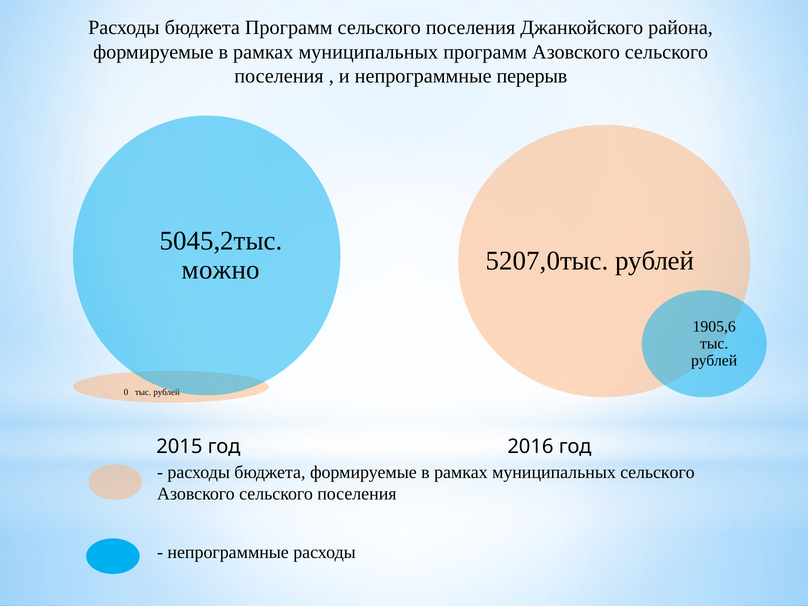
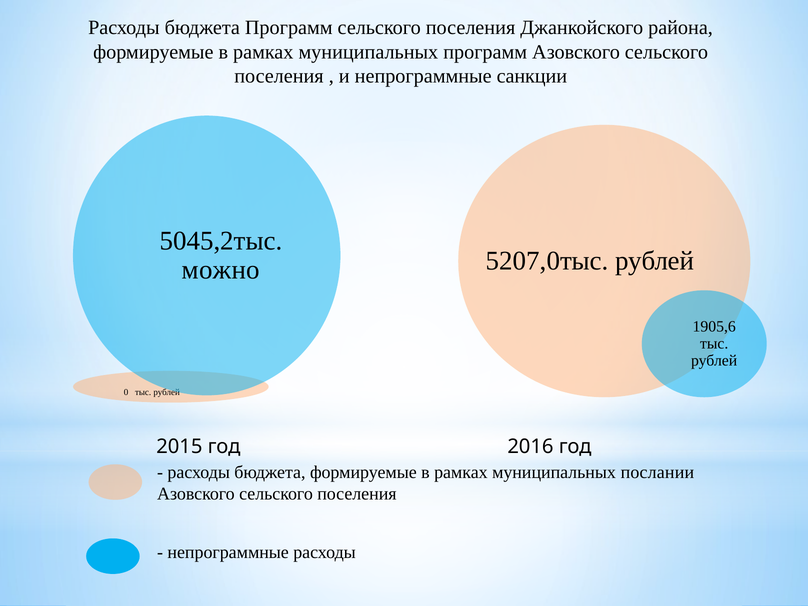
перерыв: перерыв -> санкции (532, 76)
муниципальных сельского: сельского -> послании (657, 472)
